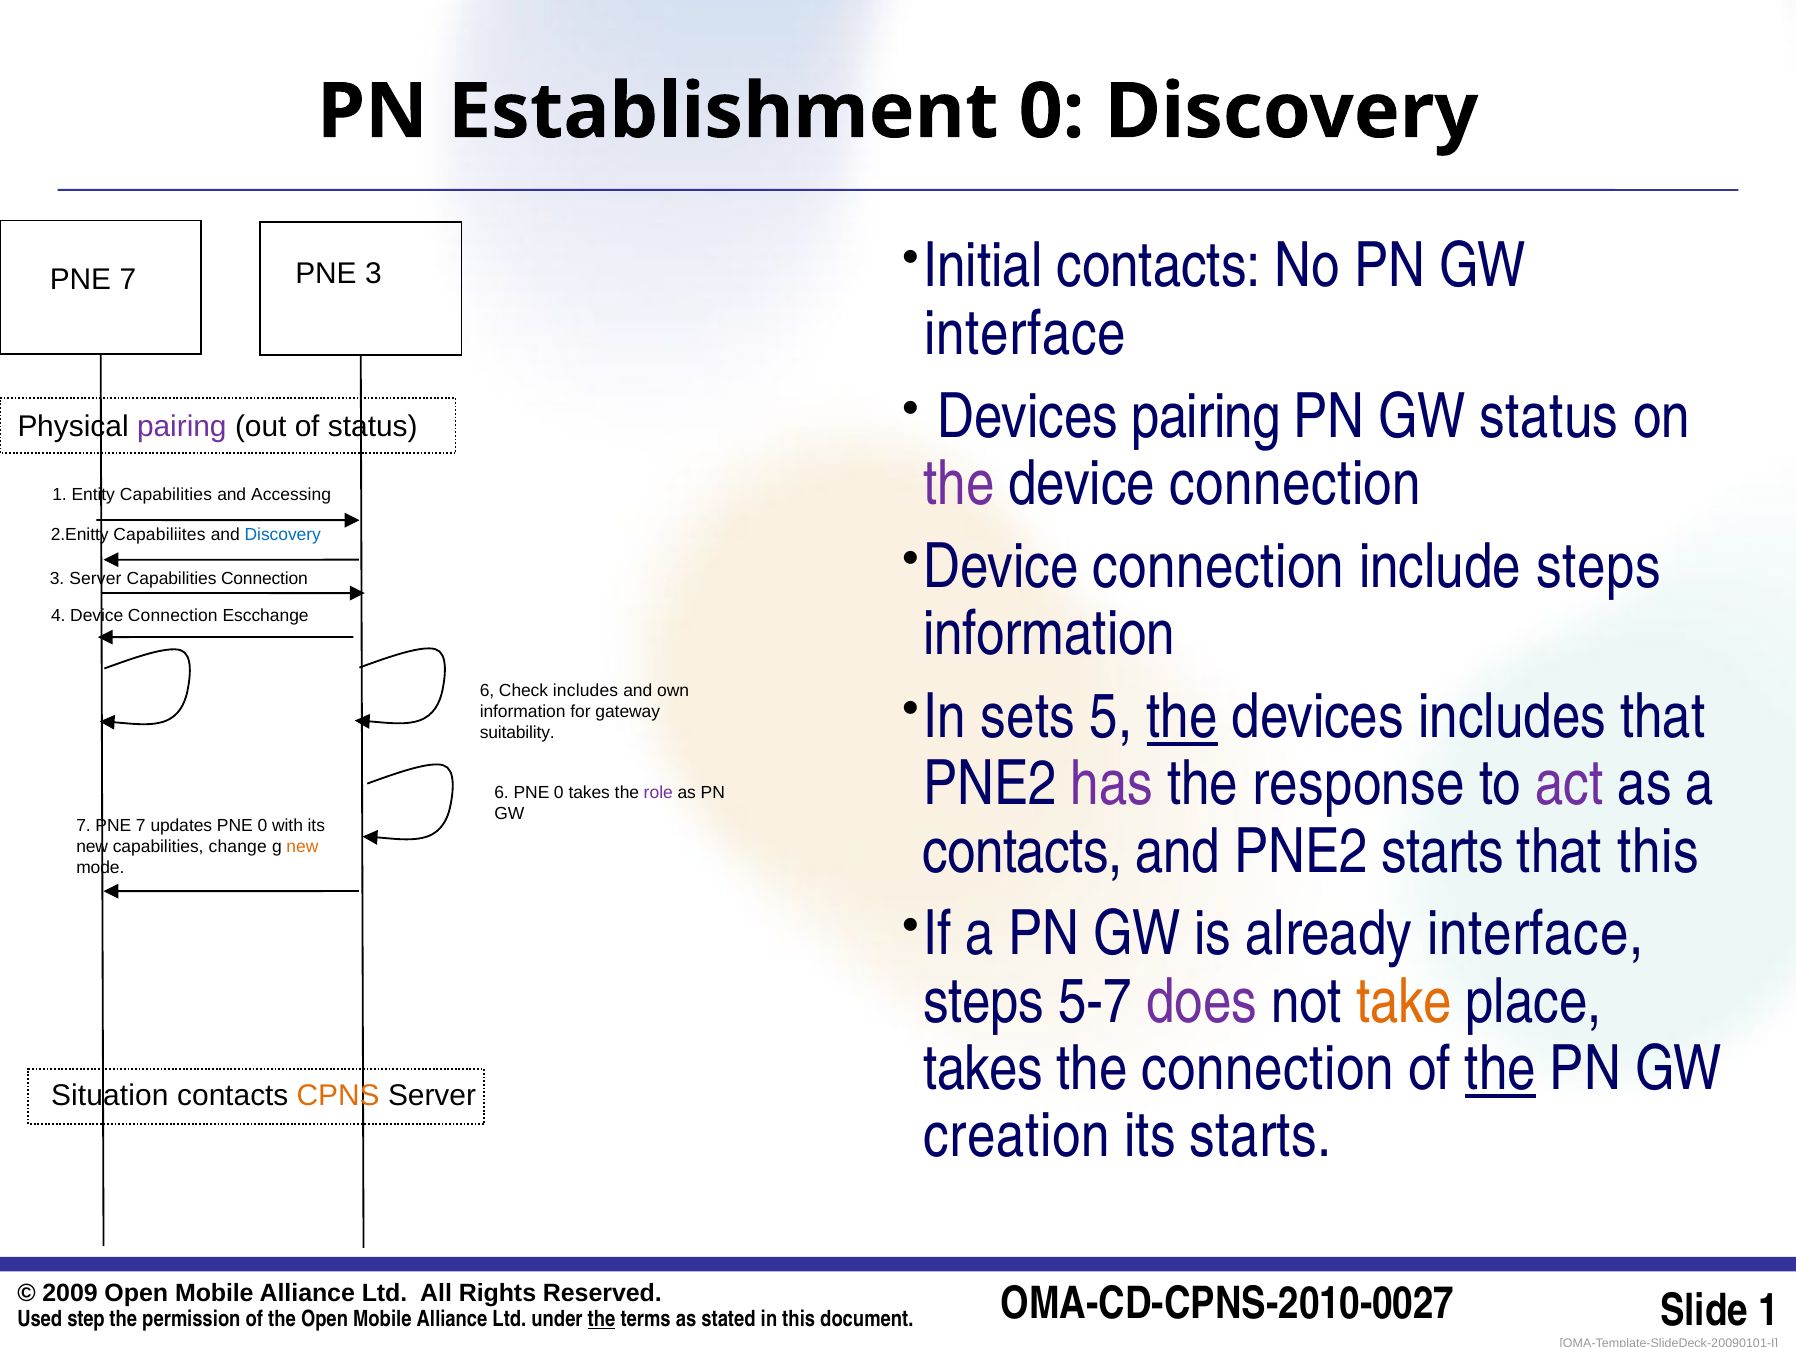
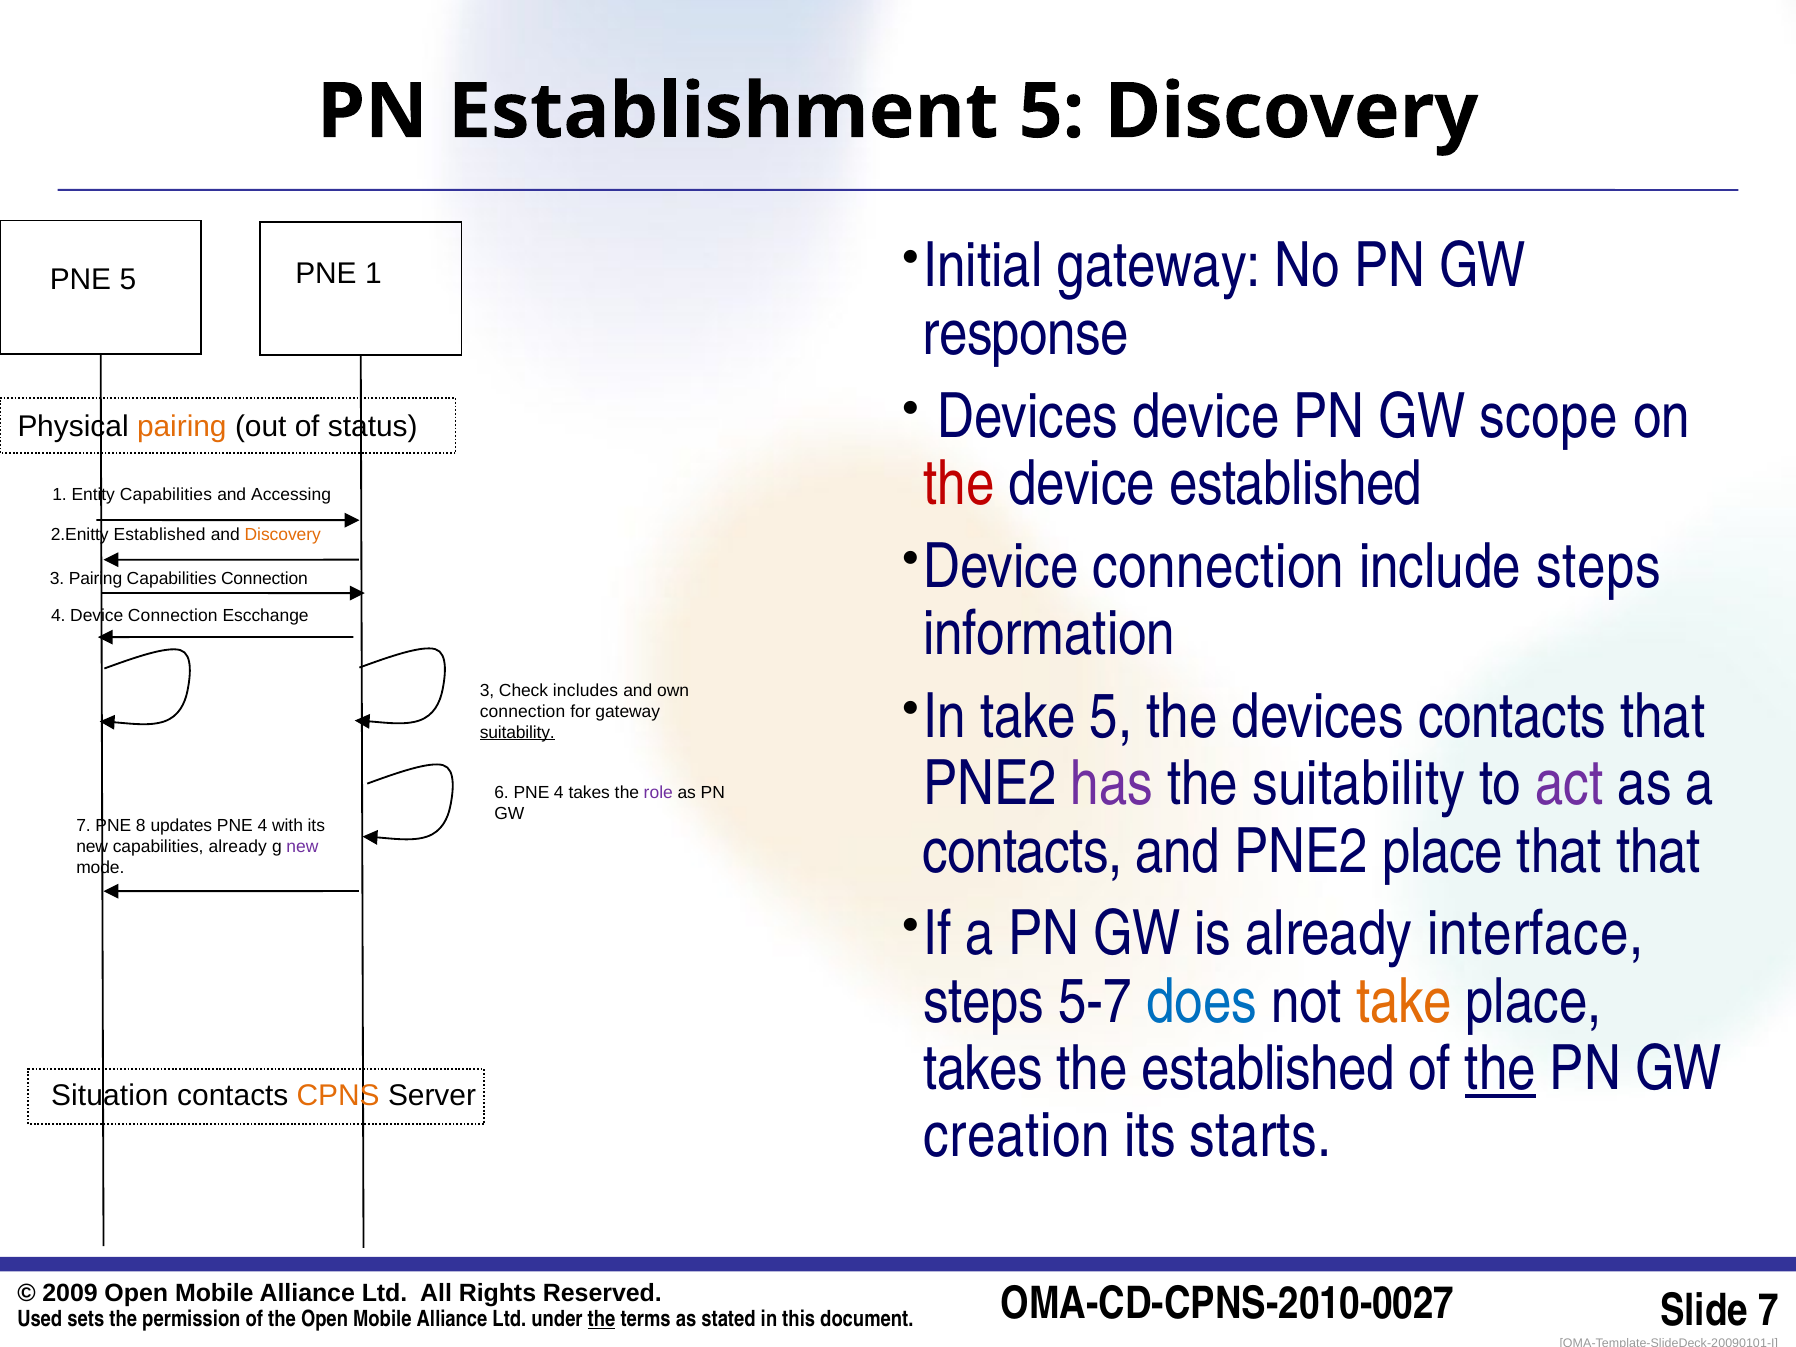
Establishment 0: 0 -> 5 (1052, 112)
Initial contacts: contacts -> gateway (1159, 266)
PNE 3: 3 -> 1 (373, 273)
7: 7 -> 5 (128, 279)
interface: interface -> response (1026, 334)
Devices pairing: pairing -> device (1206, 417)
GW status: status -> scope (1549, 417)
pairing colour: purple -> orange (182, 427)
the colour: purple -> red (959, 484)
connection: connection -> established (1296, 484)
2.Enitty Capabiliites: Capabiliites -> Established (160, 534)
Discovery colour: blue -> orange (283, 534)
3 Server: Server -> Pairing (96, 578)
6: 6 -> 3 (487, 691)
In sets: sets -> take (1028, 717)
the underline: present -> none (1182, 717)
devices includes: includes -> contacts (1512, 717)
information: information -> connection (523, 711)
suitability underline: none -> present (517, 732)
the response: response -> suitability (1359, 784)
6 PNE 0: 0 -> 4 (559, 793)
7 PNE 7: 7 -> 8 (141, 826)
updates PNE 0: 0 -> 4 (262, 826)
PNE2 starts: starts -> place (1443, 852)
that this: this -> that (1659, 852)
capabilities change: change -> already (238, 847)
new colour: orange -> purple (302, 847)
does colour: purple -> blue (1202, 1002)
the connection: connection -> established (1268, 1069)
step: step -> sets (86, 1319)
1: 1 -> 7 (1769, 1310)
